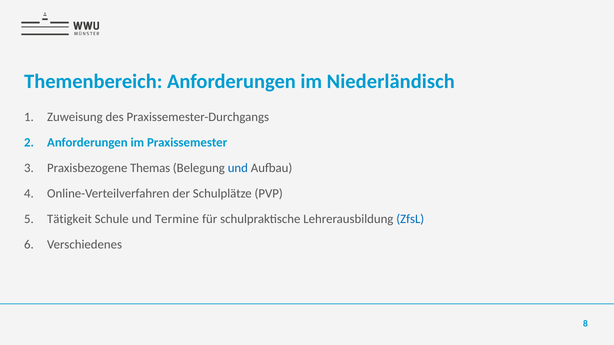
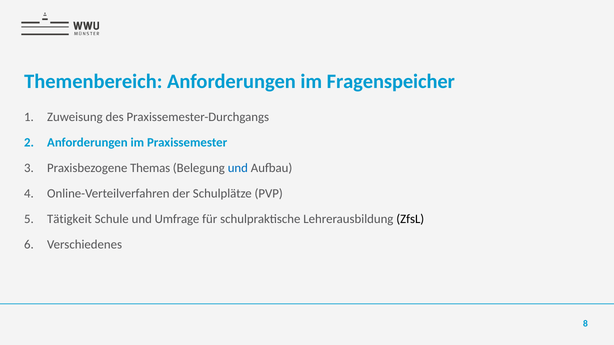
Niederländisch: Niederländisch -> Fragenspeicher (391, 82)
Termine: Termine -> Umfrage (177, 219)
ZfsL colour: blue -> black (410, 219)
